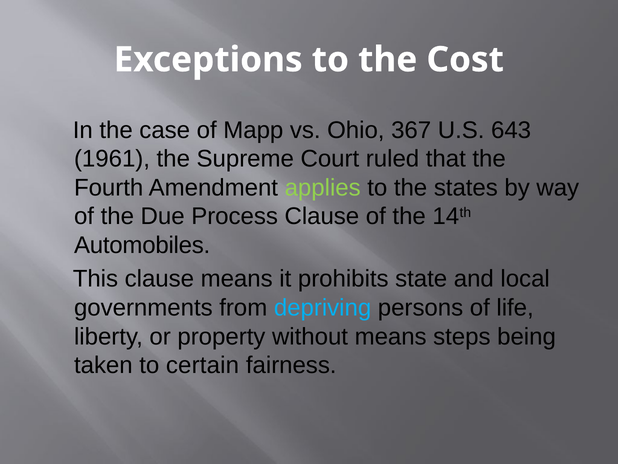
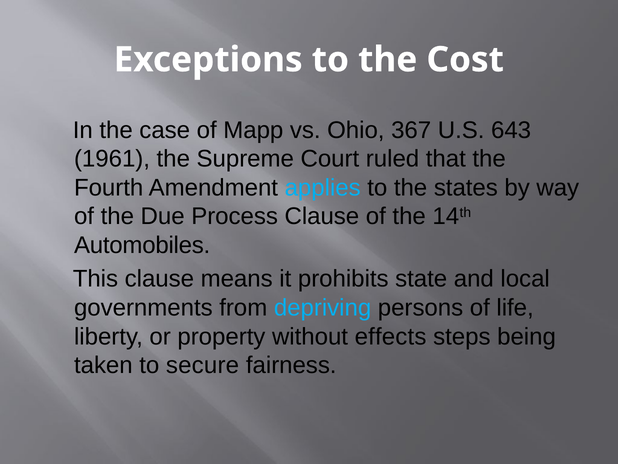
applies colour: light green -> light blue (323, 188)
without means: means -> effects (391, 336)
certain: certain -> secure (202, 365)
